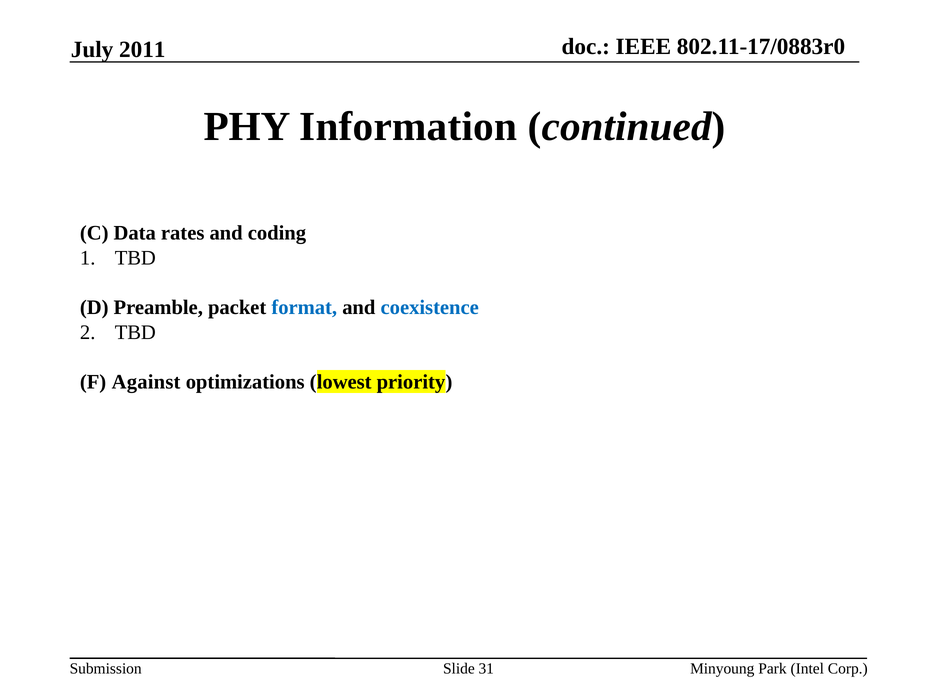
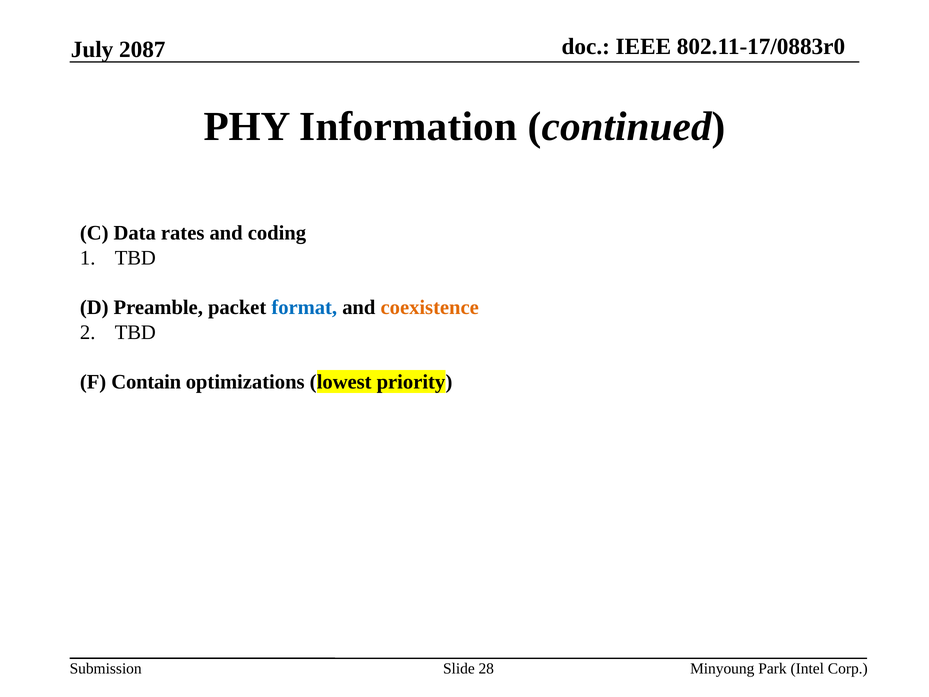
2011: 2011 -> 2087 (142, 50)
coexistence colour: blue -> orange (430, 307)
Against: Against -> Contain (146, 382)
31: 31 -> 28 (486, 668)
